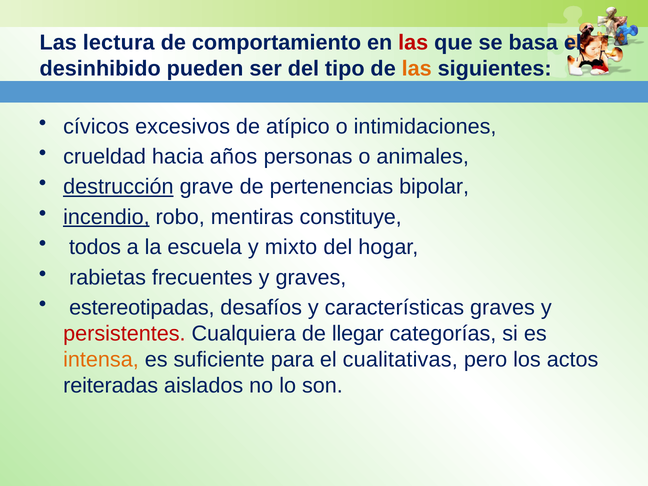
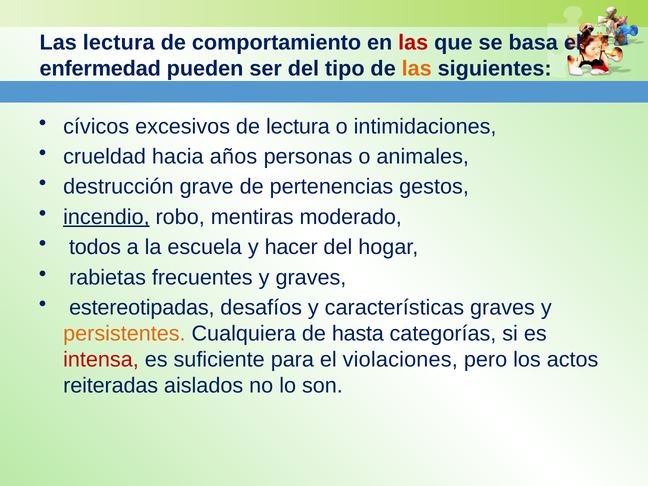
desinhibido: desinhibido -> enfermedad (100, 69)
de atípico: atípico -> lectura (298, 126)
destrucción underline: present -> none (118, 187)
bipolar: bipolar -> gestos (434, 187)
constituye: constituye -> moderado (351, 217)
mixto: mixto -> hacer (291, 247)
persistentes colour: red -> orange (124, 334)
llegar: llegar -> hasta (358, 334)
intensa colour: orange -> red (101, 360)
cualitativas: cualitativas -> violaciones (400, 360)
